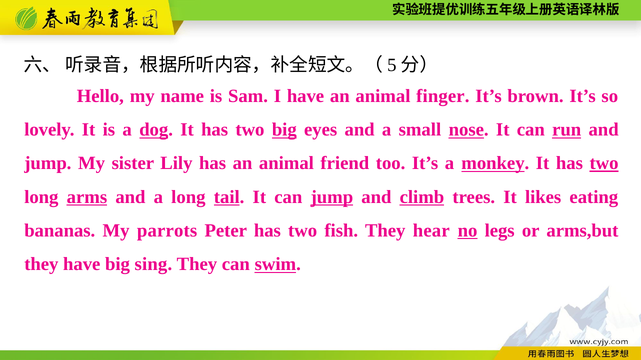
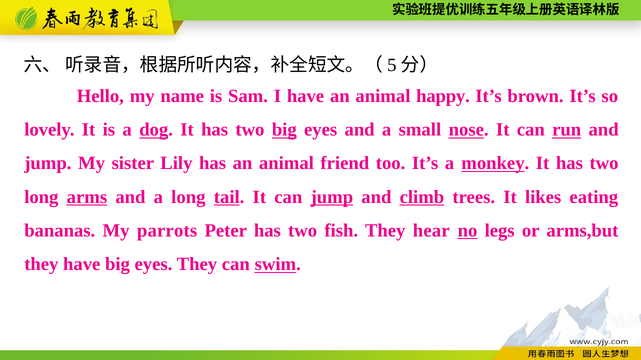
finger: finger -> happy (443, 96)
two underline: present -> none (604, 164)
have big sing: sing -> eyes (153, 265)
